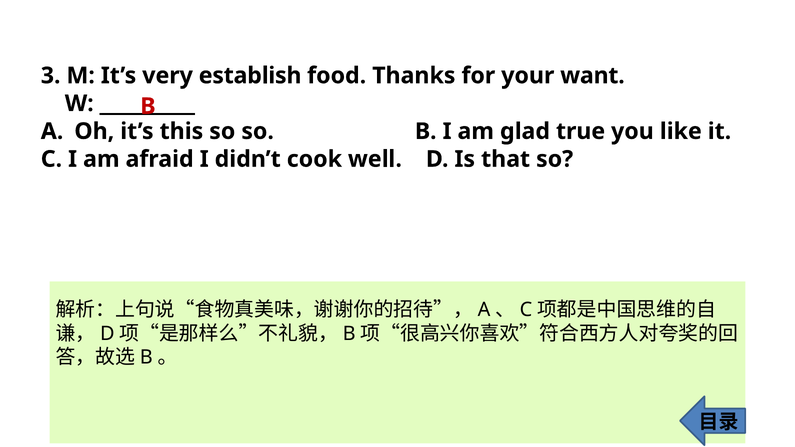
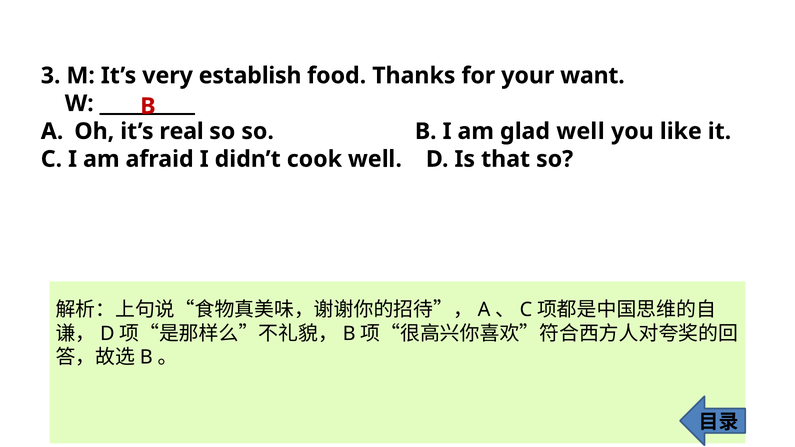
this: this -> real (182, 131)
glad true: true -> well (580, 131)
